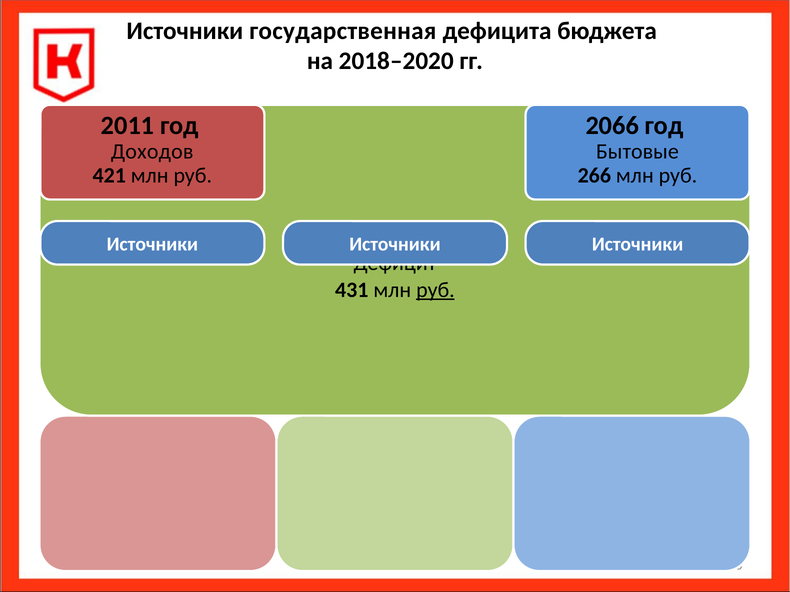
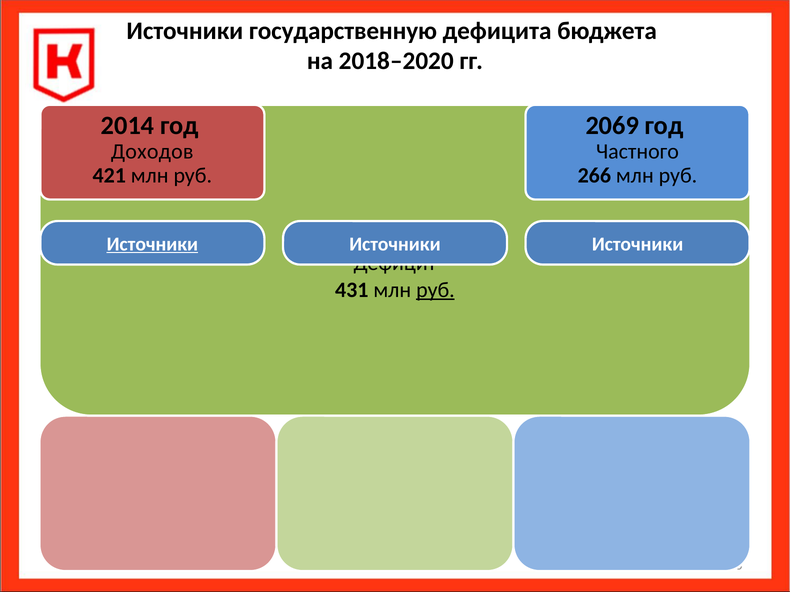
государственная: государственная -> государственную (343, 31)
2011: 2011 -> 2014 (128, 126)
2066: 2066 -> 2069 (612, 126)
Бытовые: Бытовые -> Частного (637, 152)
Источники underline: none -> present (152, 244)
